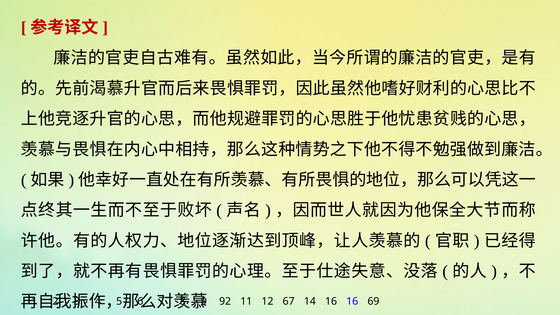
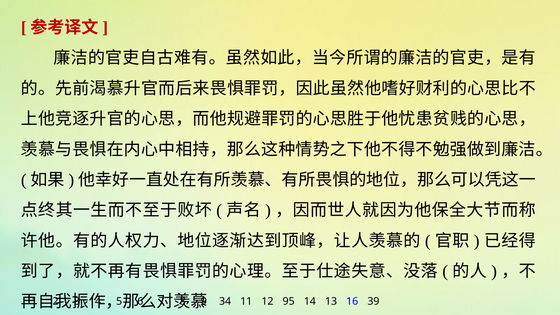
92: 92 -> 34 (225, 301)
67: 67 -> 95 (289, 301)
14 16: 16 -> 13 (331, 301)
69: 69 -> 39 (373, 301)
